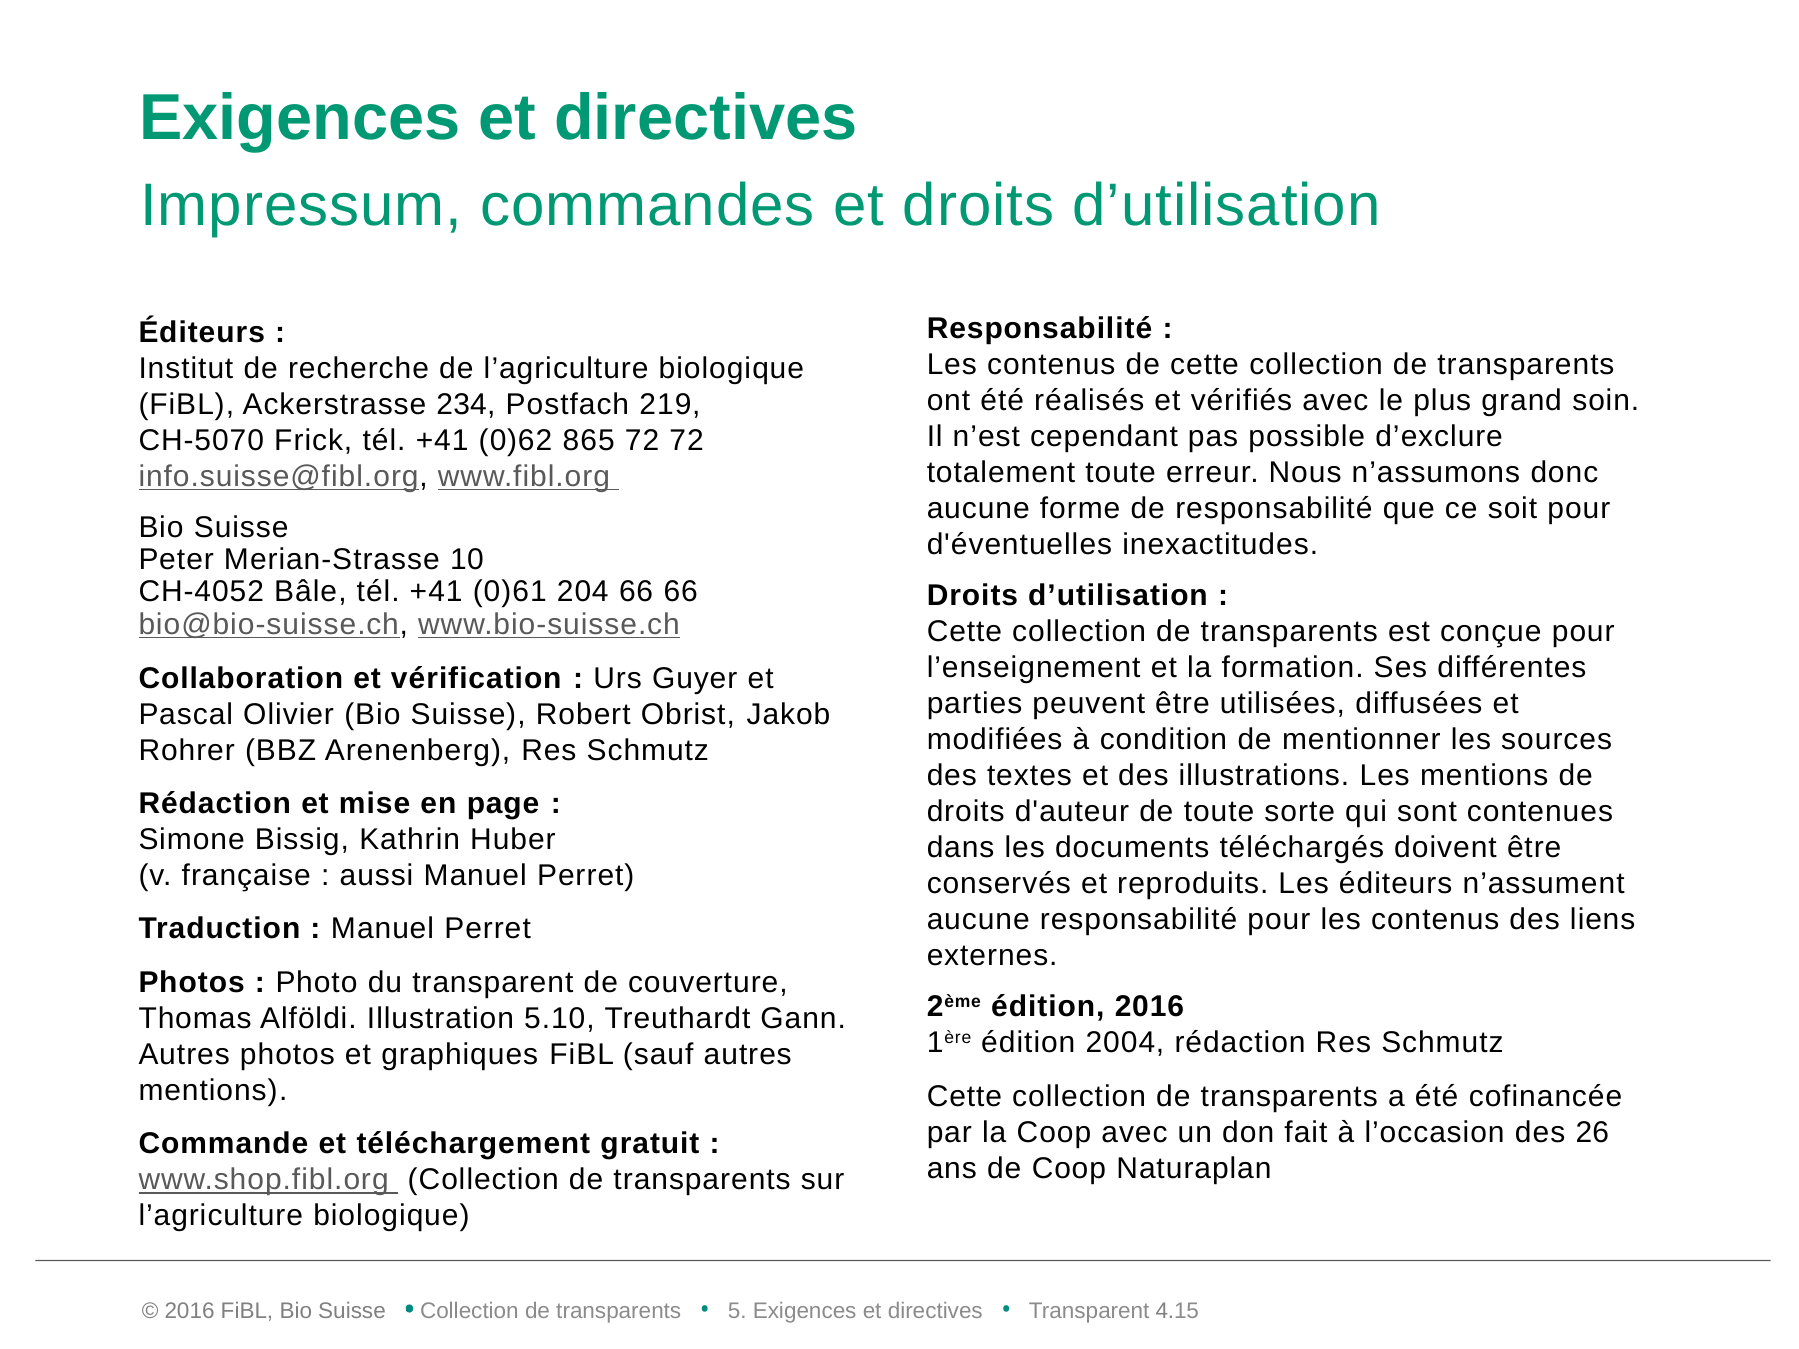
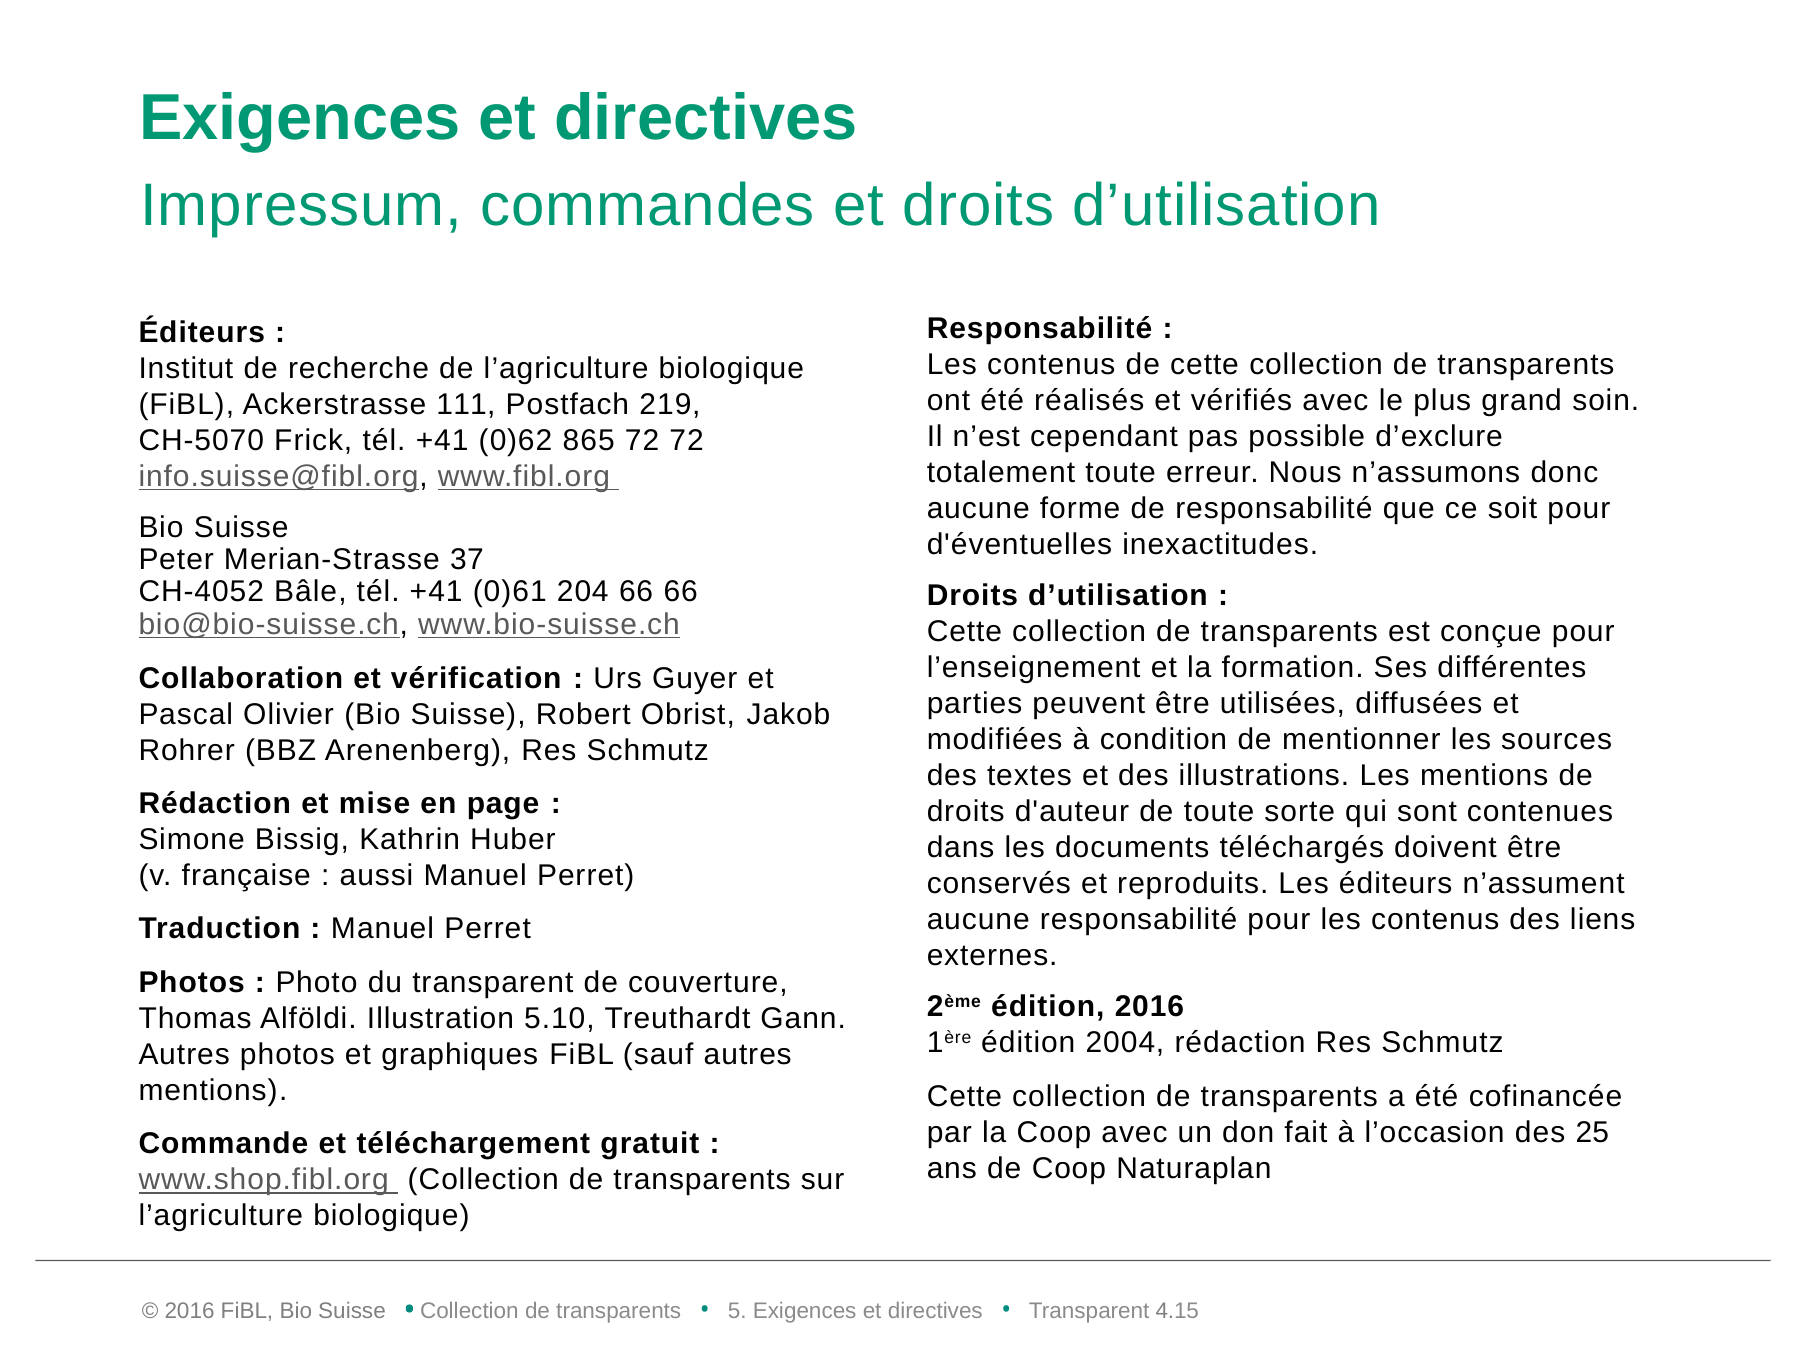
234: 234 -> 111 (466, 405)
10: 10 -> 37 (467, 560)
26: 26 -> 25 (1592, 1132)
